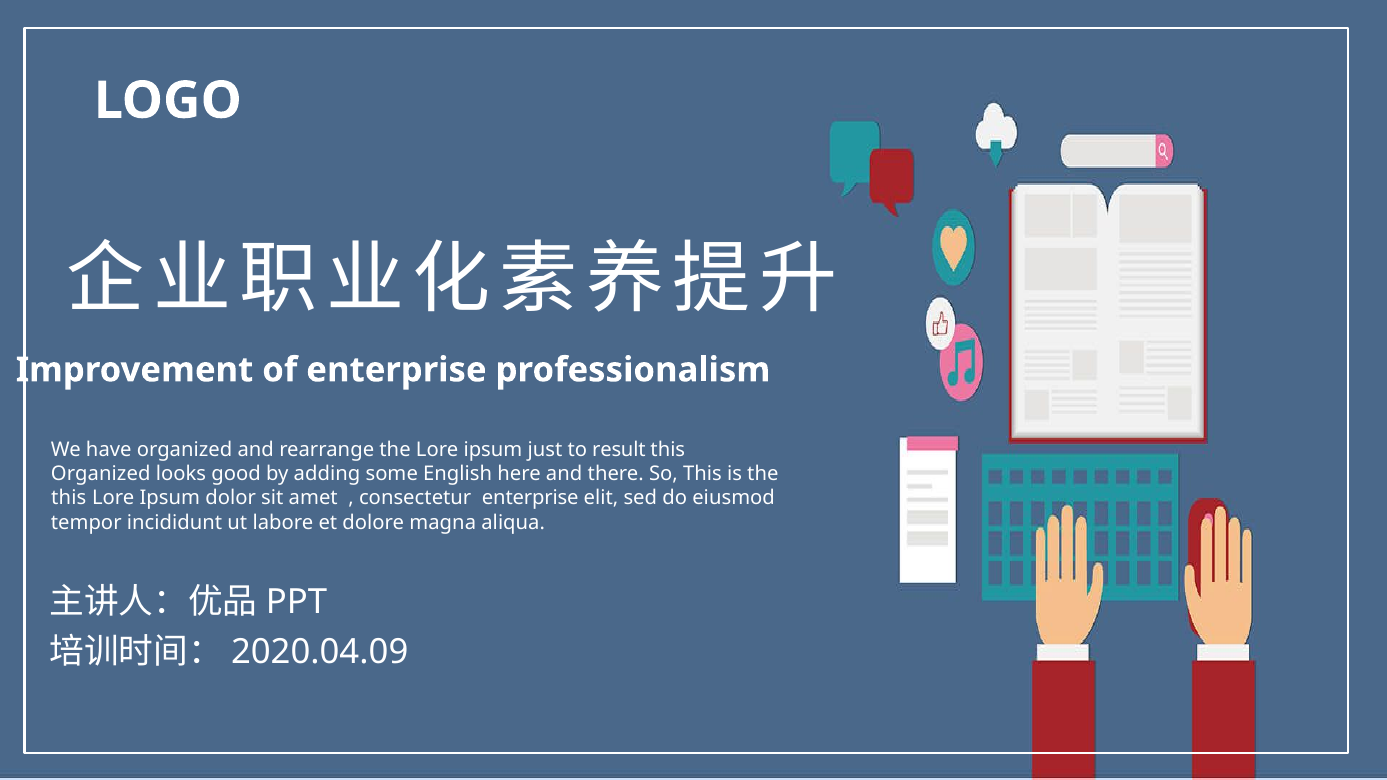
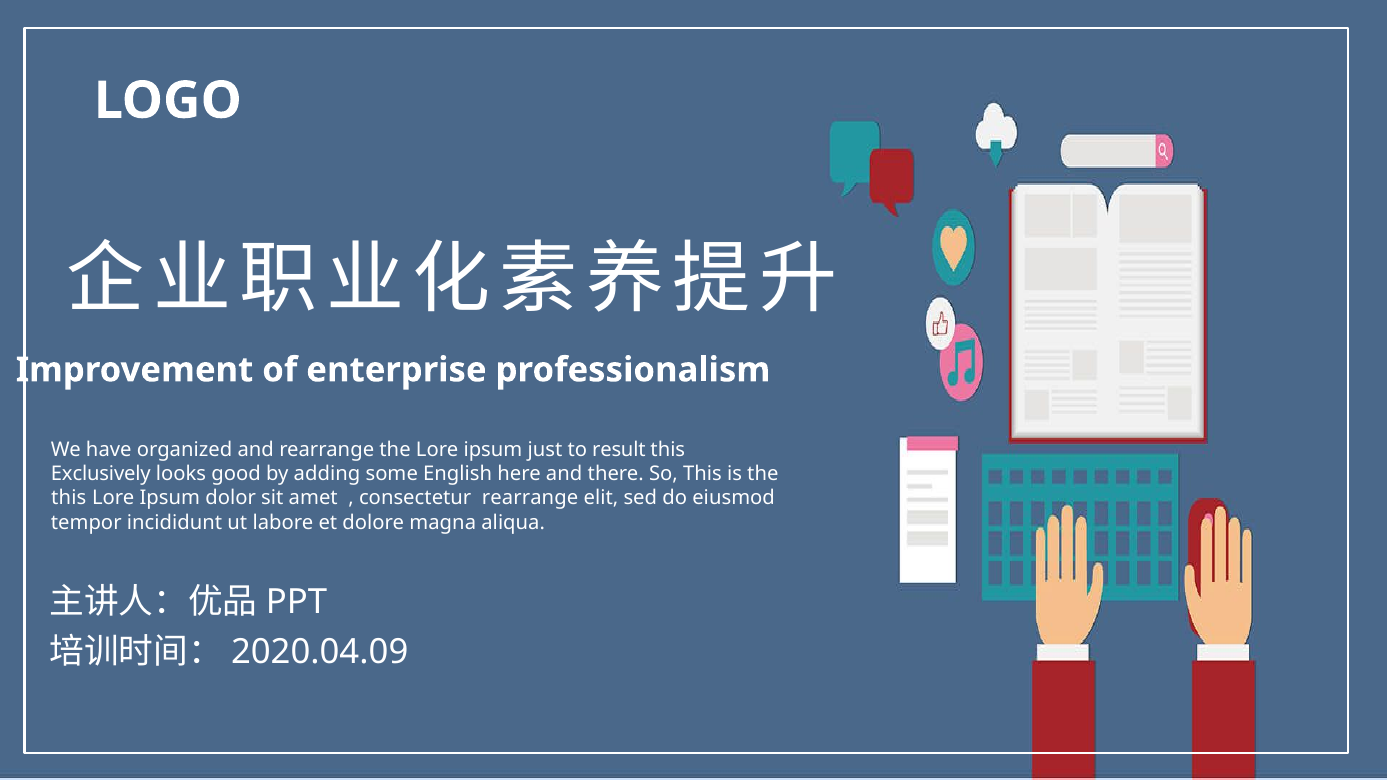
Organized: Organized -> Exclusively (101, 474)
consectetur enterprise: enterprise -> rearrange (530, 498)
